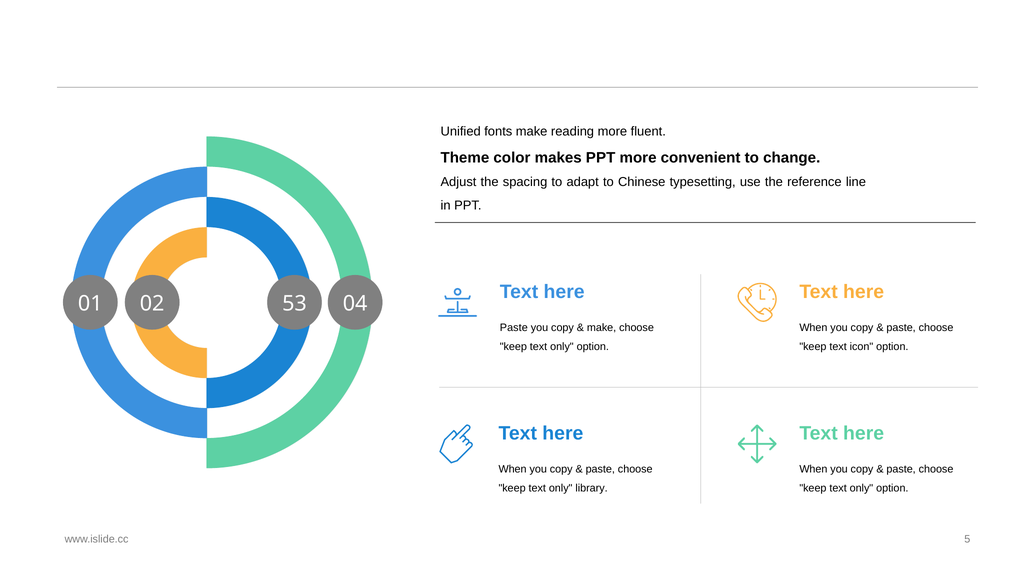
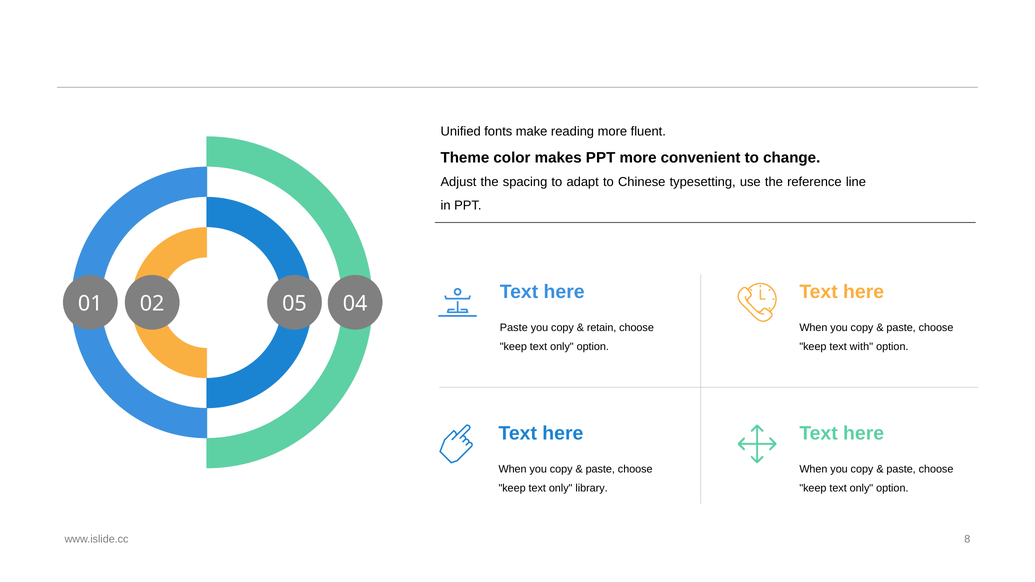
53: 53 -> 05 (294, 304)
make: make -> retain (602, 328)
icon: icon -> with (861, 347)
5: 5 -> 8 (967, 539)
